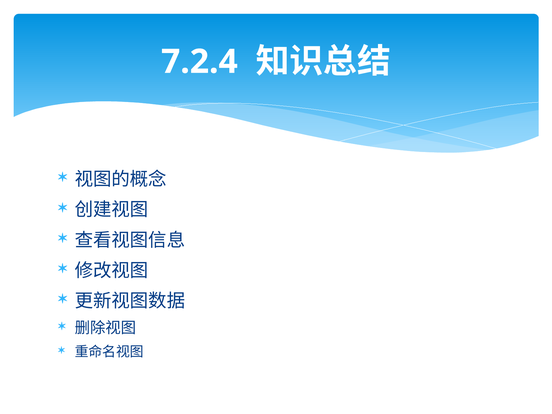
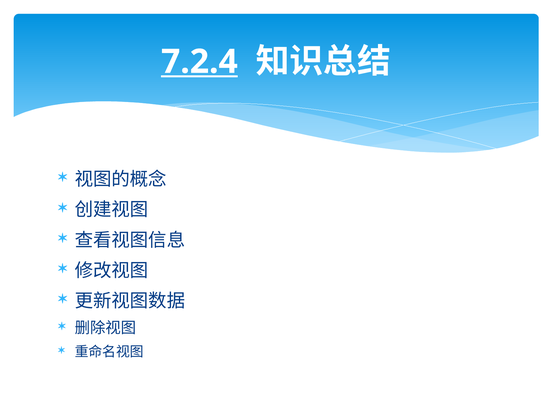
7.2.4 underline: none -> present (199, 62)
